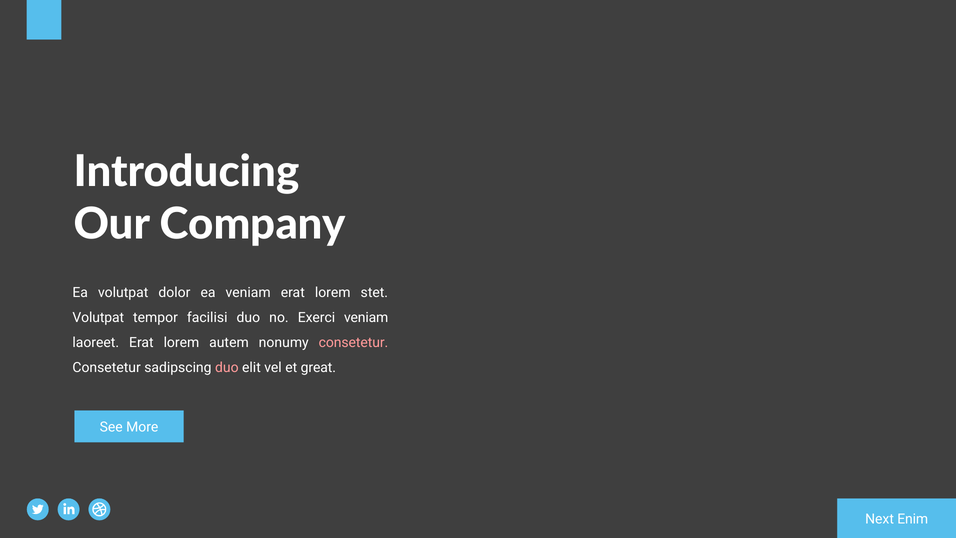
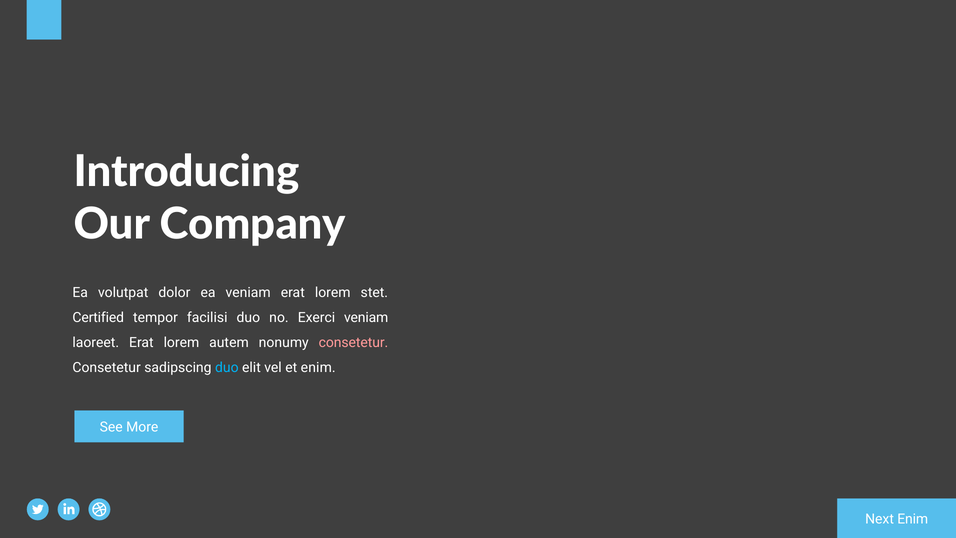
Volutpat: Volutpat -> Certified (98, 317)
duo colour: pink -> light blue (227, 368)
et great: great -> enim (318, 368)
